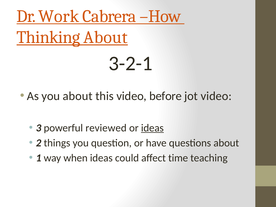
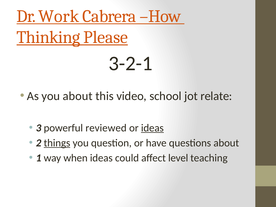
Thinking About: About -> Please (106, 37)
before: before -> school (165, 96)
jot video: video -> relate (216, 96)
things underline: none -> present (57, 143)
time: time -> level (178, 158)
